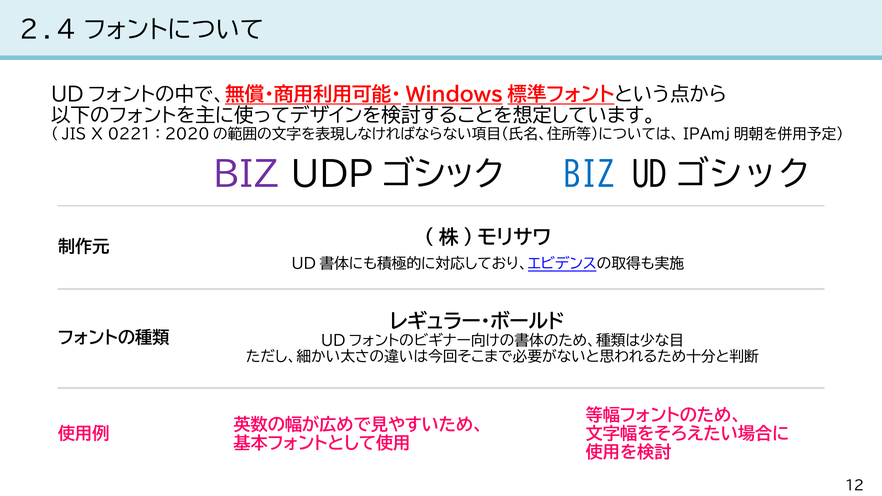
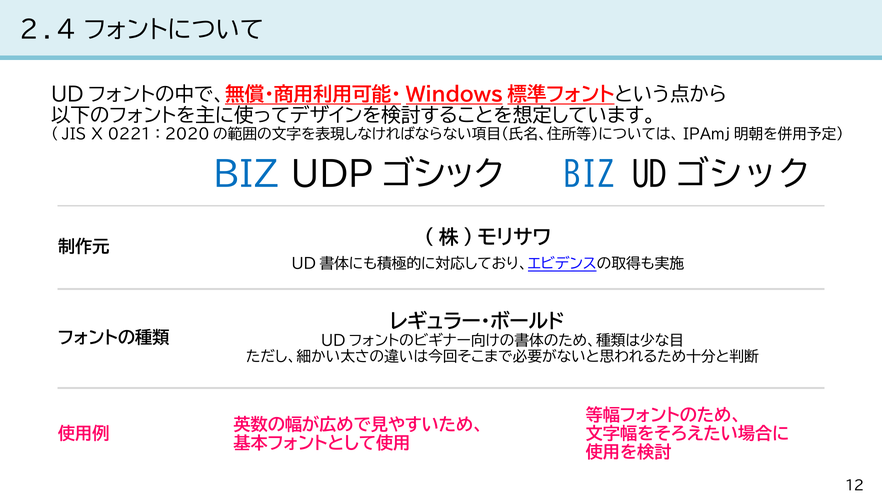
BIZ colour: purple -> blue (246, 175)
